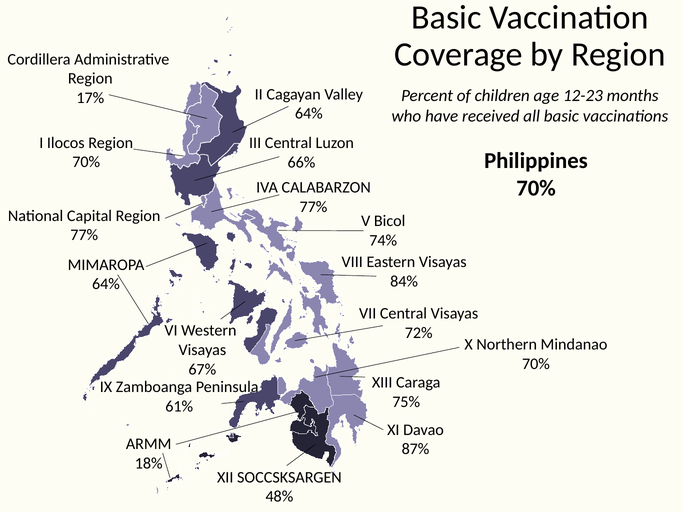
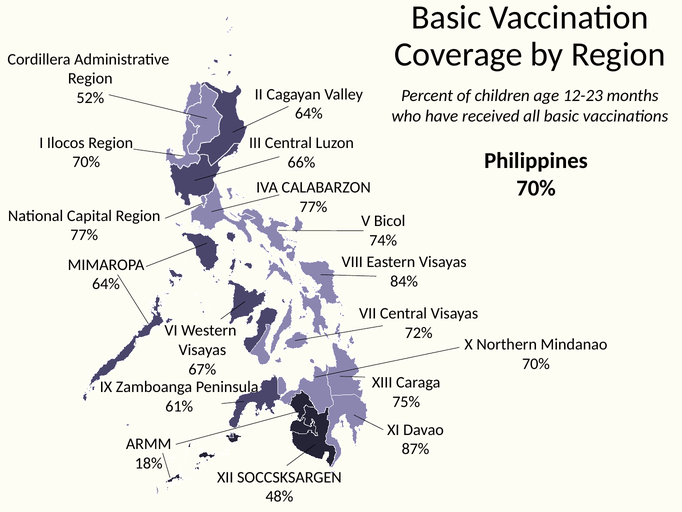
17%: 17% -> 52% (90, 98)
